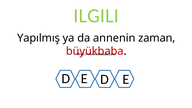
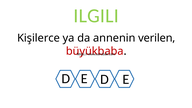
Yapılmış: Yapılmış -> Kişilerce (39, 38)
zaman: zaman -> verilen (157, 38)
